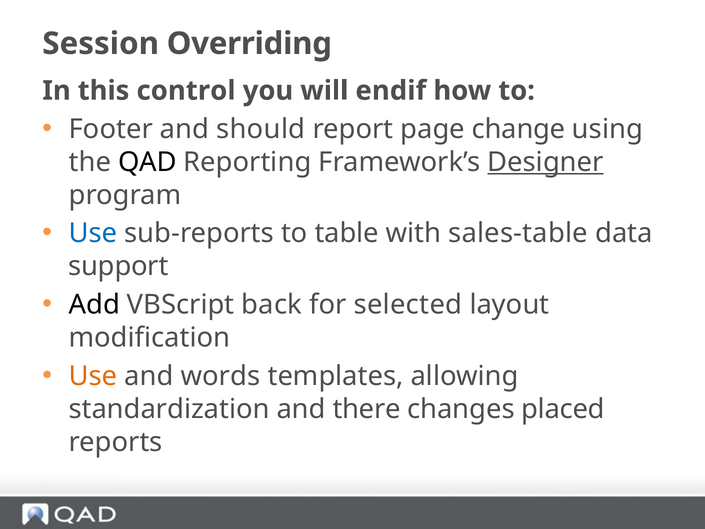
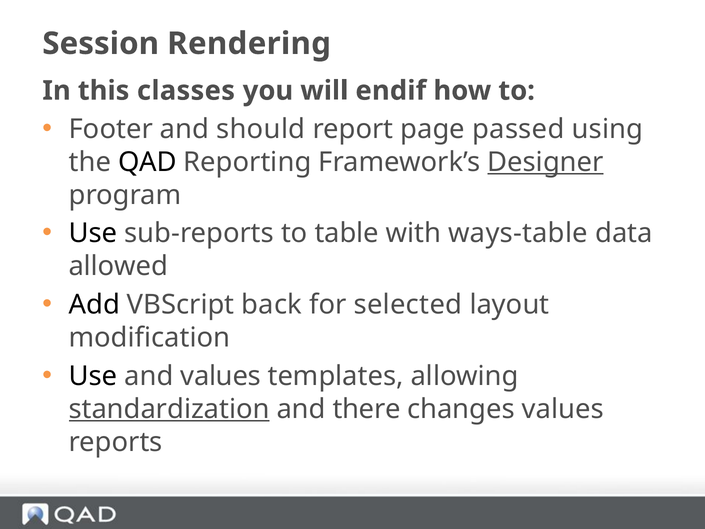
Overriding: Overriding -> Rendering (249, 44)
control: control -> classes (186, 91)
change: change -> passed (518, 129)
Use colour: blue -> black (93, 233)
sales-table: sales-table -> ways-table (518, 233)
support: support -> allowed (118, 266)
Use colour: orange -> black (93, 376)
and words: words -> values (221, 376)
standardization underline: none -> present (169, 409)
changes placed: placed -> values (563, 409)
